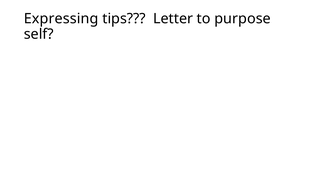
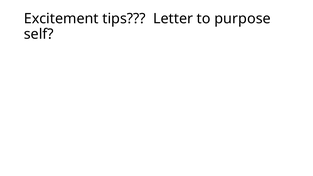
Expressing: Expressing -> Excitement (61, 19)
